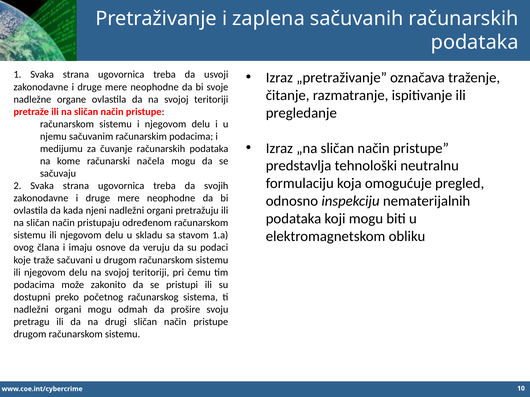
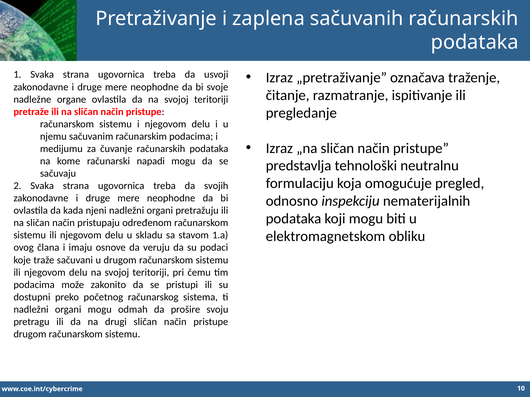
načela: načela -> napadi (151, 161)
